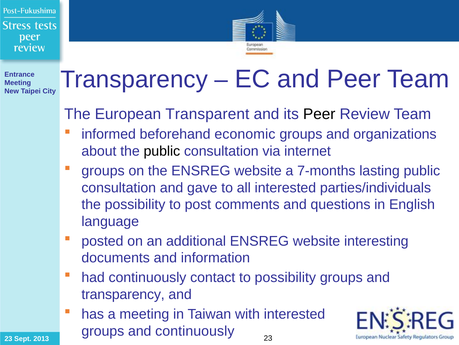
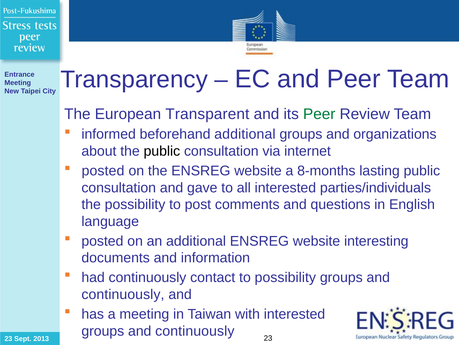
Peer colour: black -> green (319, 114)
beforehand economic: economic -> additional (245, 134)
groups: groups -> posted (103, 170)
7-months: 7-months -> 8-months (326, 170)
transparency: transparency -> continuously (123, 294)
